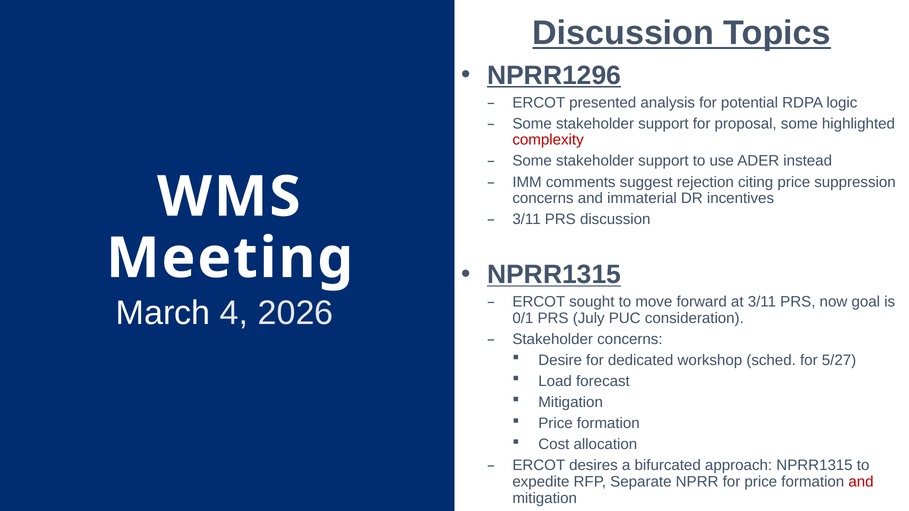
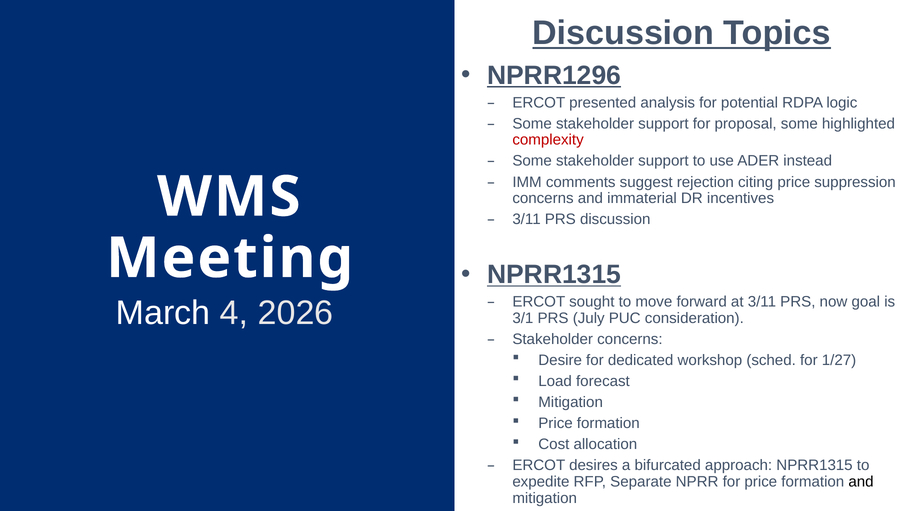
0/1: 0/1 -> 3/1 (523, 318)
5/27: 5/27 -> 1/27 (839, 360)
and colour: red -> black (861, 482)
